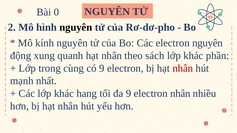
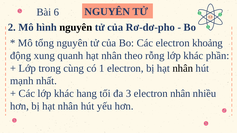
0: 0 -> 6 (56, 12)
kính: kính -> tổng (45, 43)
electron nguyên: nguyên -> khoảng (208, 43)
sách: sách -> rỗng (155, 56)
có 9: 9 -> 1 (102, 68)
nhân colour: red -> black (183, 68)
đa 9: 9 -> 3 (128, 94)
